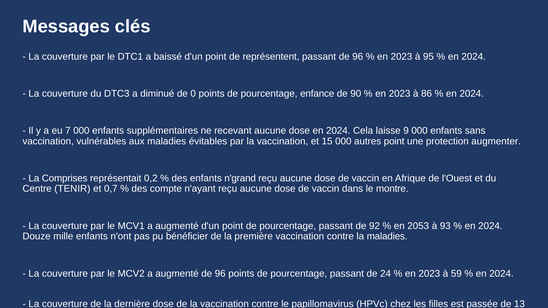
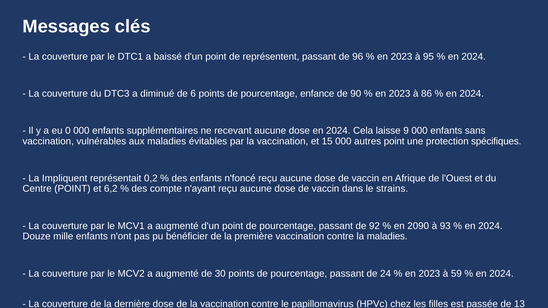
0: 0 -> 6 (193, 94)
7: 7 -> 0 (68, 131)
augmenter: augmenter -> spécifiques (496, 141)
Comprises: Comprises -> Impliquent (65, 178)
n'grand: n'grand -> n'foncé (240, 178)
Centre TENIR: TENIR -> POINT (72, 189)
0,7: 0,7 -> 6,2 (111, 189)
montre: montre -> strains (392, 189)
2053: 2053 -> 2090 (418, 226)
augmenté de 96: 96 -> 30 (220, 274)
